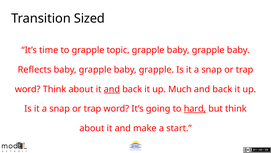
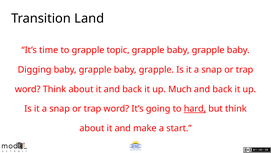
Sized: Sized -> Land (89, 18)
Reflects: Reflects -> Digging (35, 69)
and underline: present -> none (112, 89)
